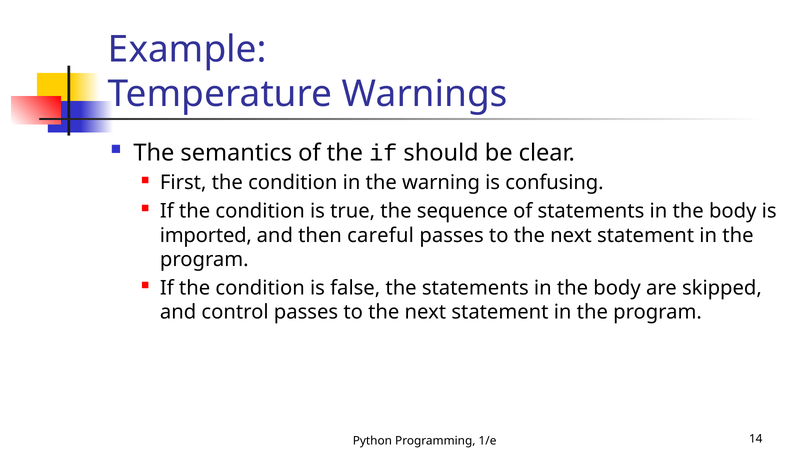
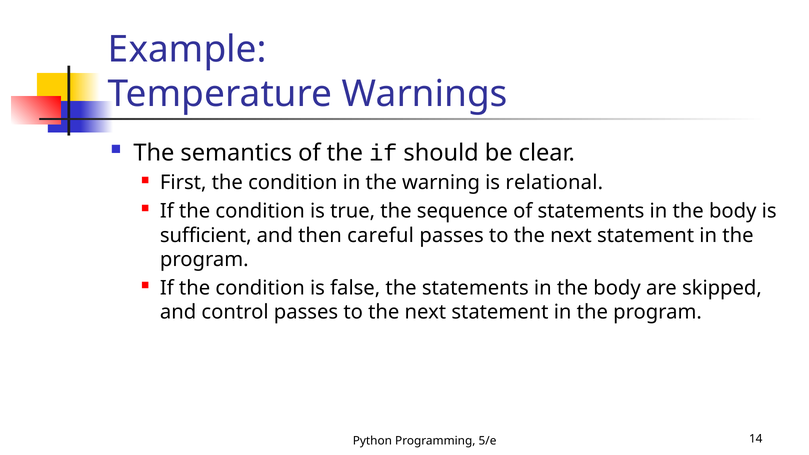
confusing: confusing -> relational (554, 183)
imported: imported -> sufficient (206, 235)
1/e: 1/e -> 5/e (487, 441)
